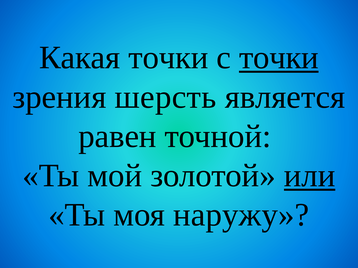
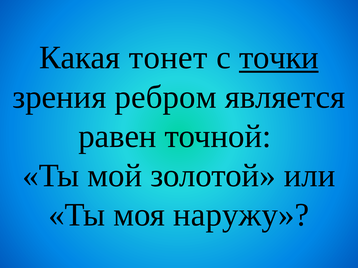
Какая точки: точки -> тонет (168, 58)
шерсть: шерсть -> ребром (166, 97)
или underline: present -> none (310, 176)
